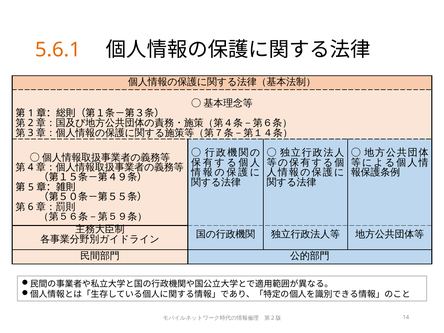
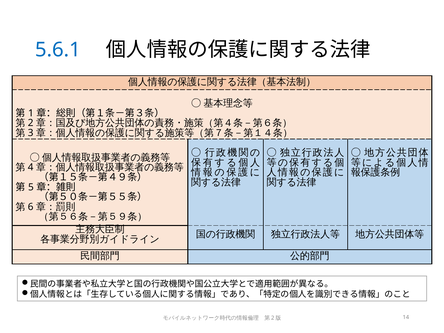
5.6.1 colour: orange -> blue (58, 50)
